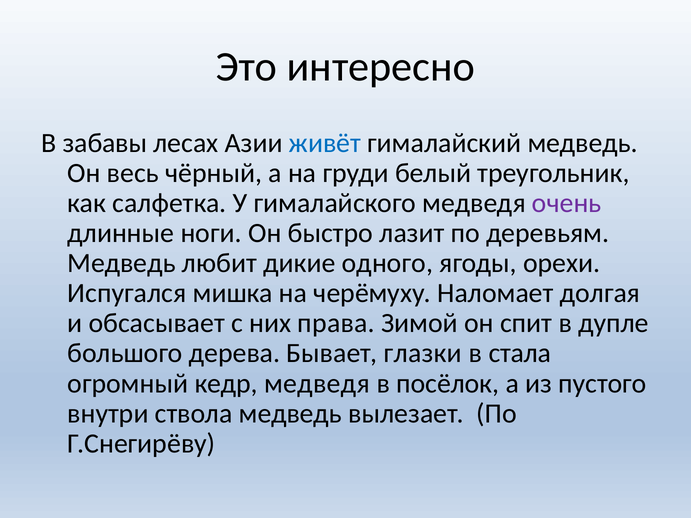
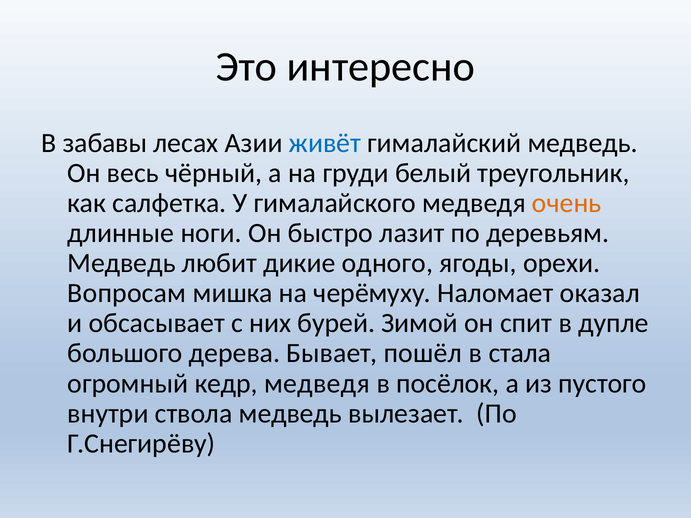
очень colour: purple -> orange (567, 203)
Испугался: Испугался -> Вопросам (127, 293)
долгая: долгая -> оказал (600, 293)
права: права -> бурей (336, 323)
глазки: глазки -> пошёл (423, 353)
